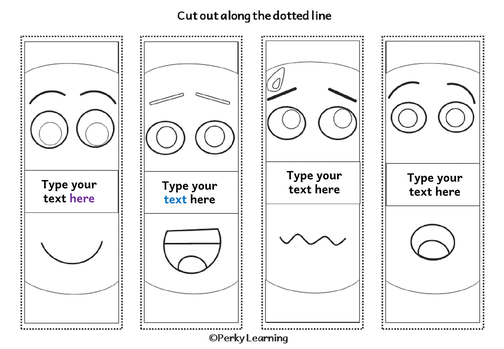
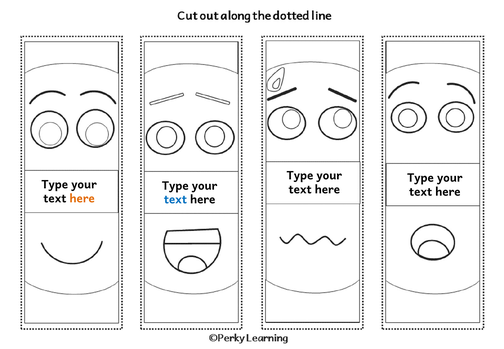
here colour: purple -> orange (82, 198)
